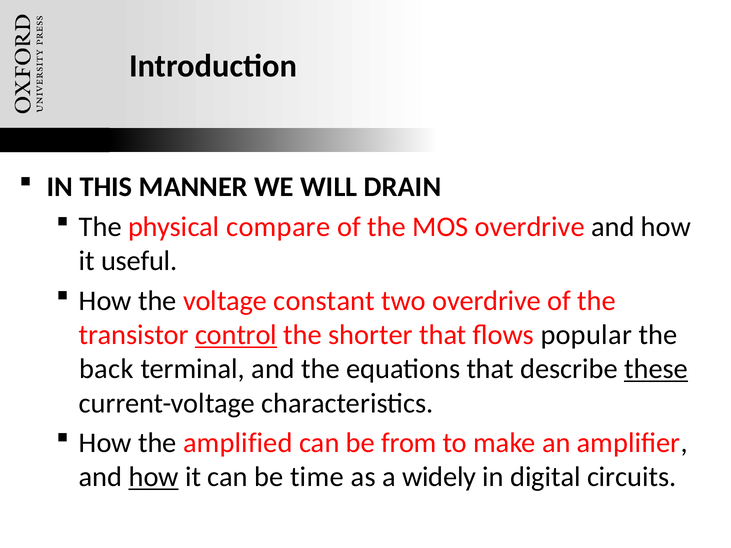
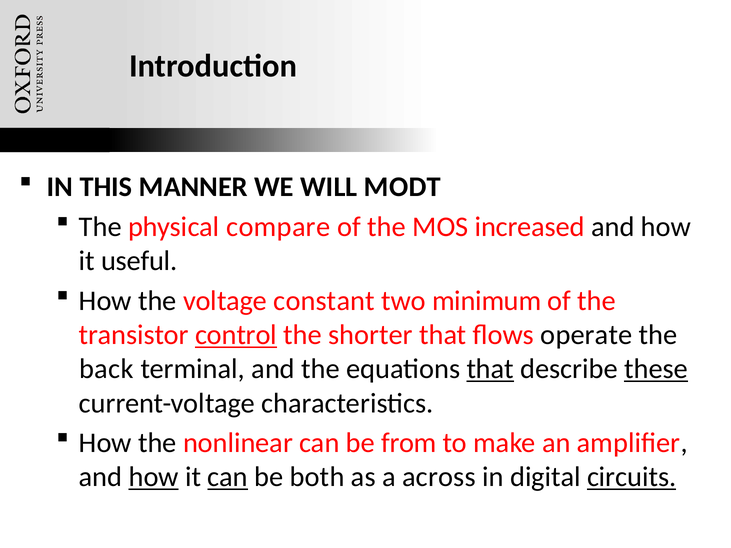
DRAIN: DRAIN -> MODT (402, 187)
MOS overdrive: overdrive -> increased (530, 227)
two overdrive: overdrive -> minimum (487, 301)
popular: popular -> operate (586, 335)
that underline: none -> present (490, 369)
amplified: amplified -> nonlinear (238, 443)
can underline: none -> present (228, 477)
time: time -> both (317, 477)
widely: widely -> across (439, 477)
circuits underline: none -> present (632, 477)
